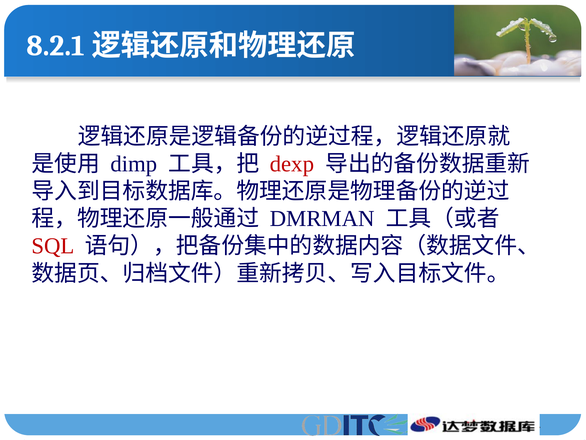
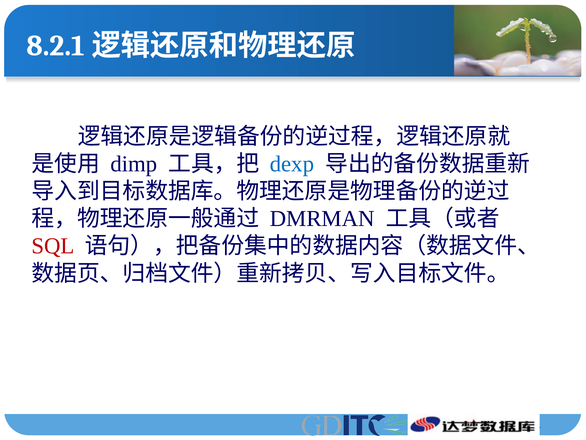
dexp colour: red -> blue (292, 164)
